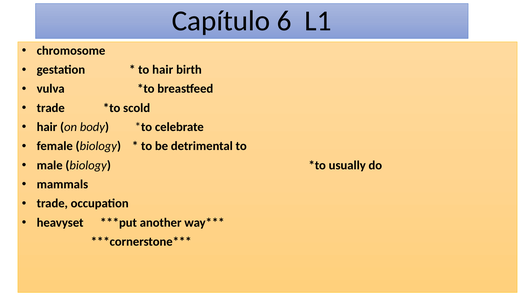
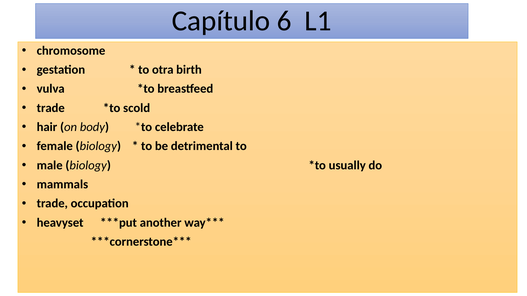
to hair: hair -> otra (163, 70)
